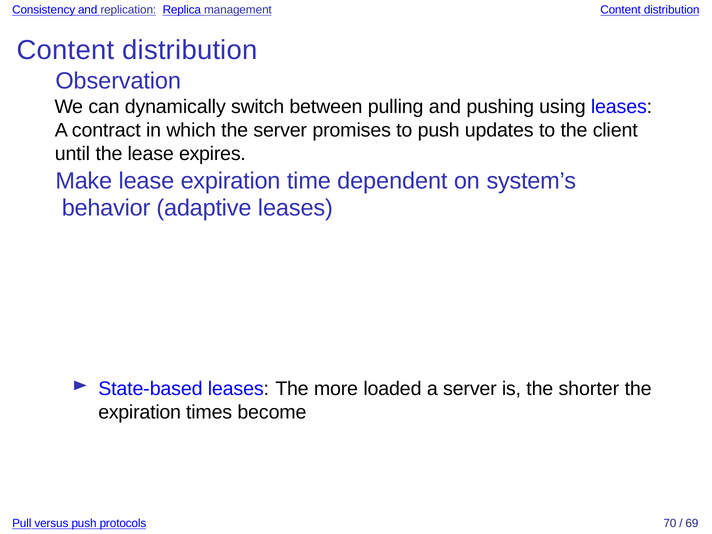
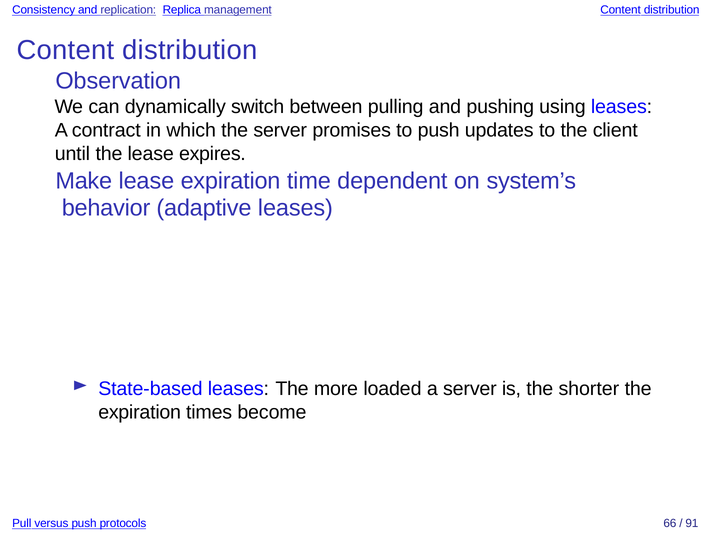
70: 70 -> 66 (670, 524)
69: 69 -> 91 (692, 524)
